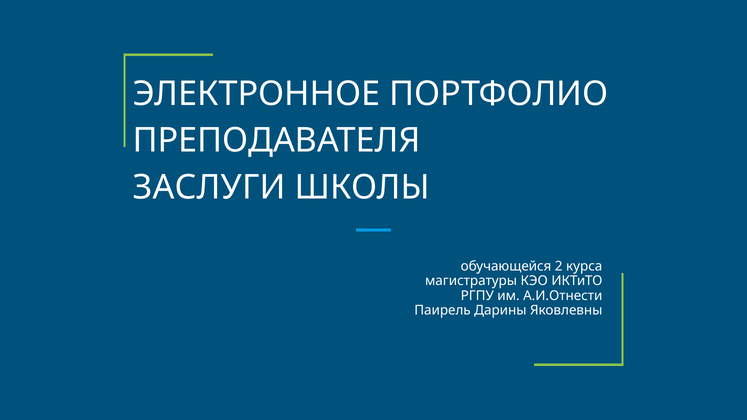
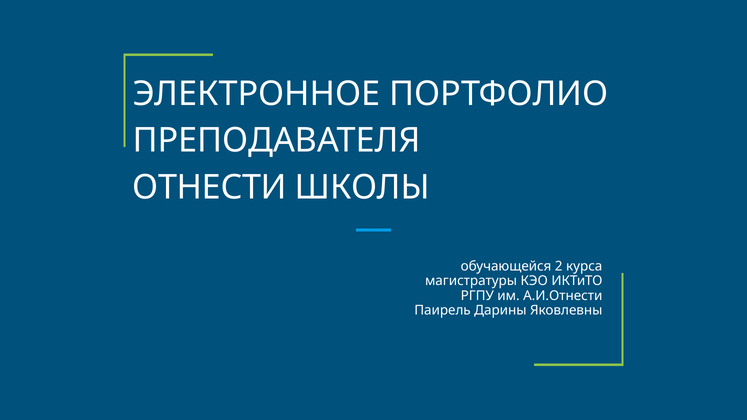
ЗАСЛУГИ: ЗАСЛУГИ -> ОТНЕСТИ (210, 187)
